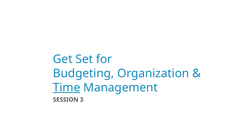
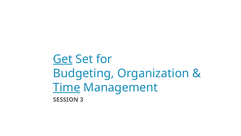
Get underline: none -> present (63, 59)
